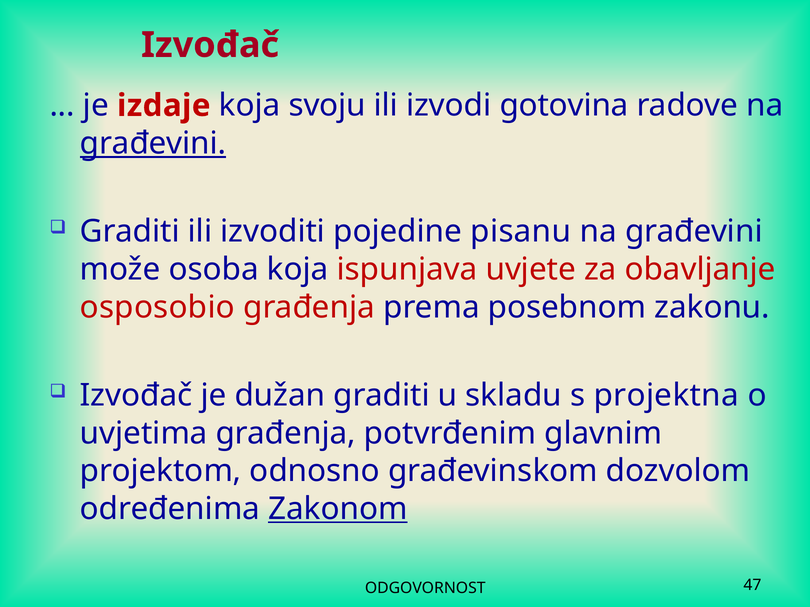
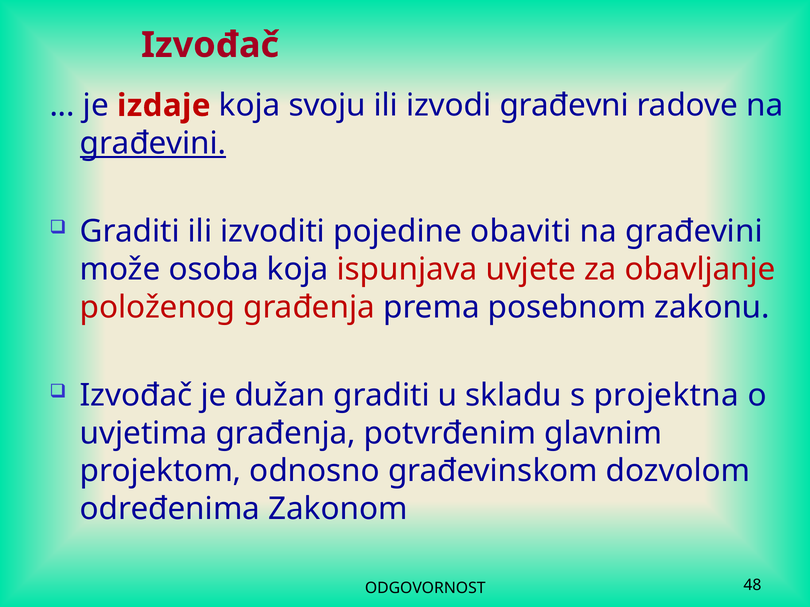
gotovina: gotovina -> građevni (564, 106)
pisanu: pisanu -> obaviti (521, 232)
osposobio: osposobio -> položenog (158, 307)
Zakonom underline: present -> none (338, 509)
47: 47 -> 48 (752, 586)
